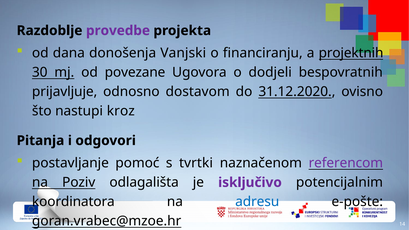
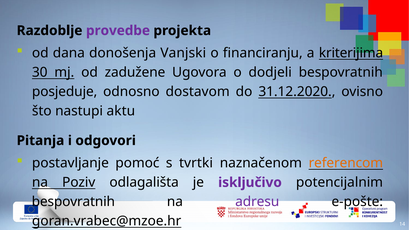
projektnih: projektnih -> kriterijima (351, 53)
povezane: povezane -> zadužene (135, 72)
prijavljuje: prijavljuje -> posjeduje (65, 92)
kroz: kroz -> aktu (121, 111)
referencom colour: purple -> orange (346, 163)
koordinatora: koordinatora -> bespovratnih (73, 202)
adresu colour: blue -> purple (257, 202)
